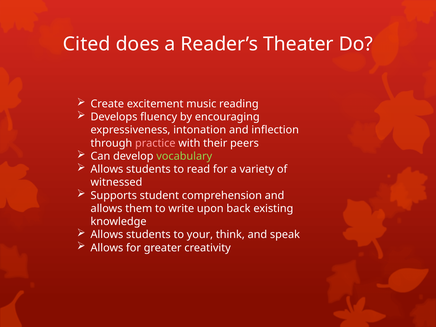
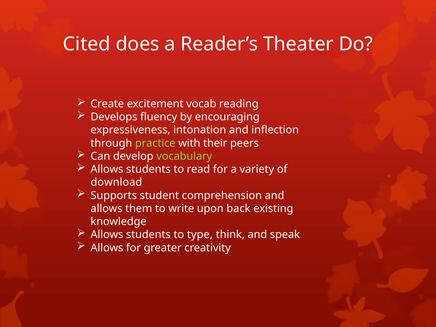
music: music -> vocab (201, 104)
practice colour: pink -> light green (155, 143)
witnessed: witnessed -> download (116, 182)
your: your -> type (200, 235)
